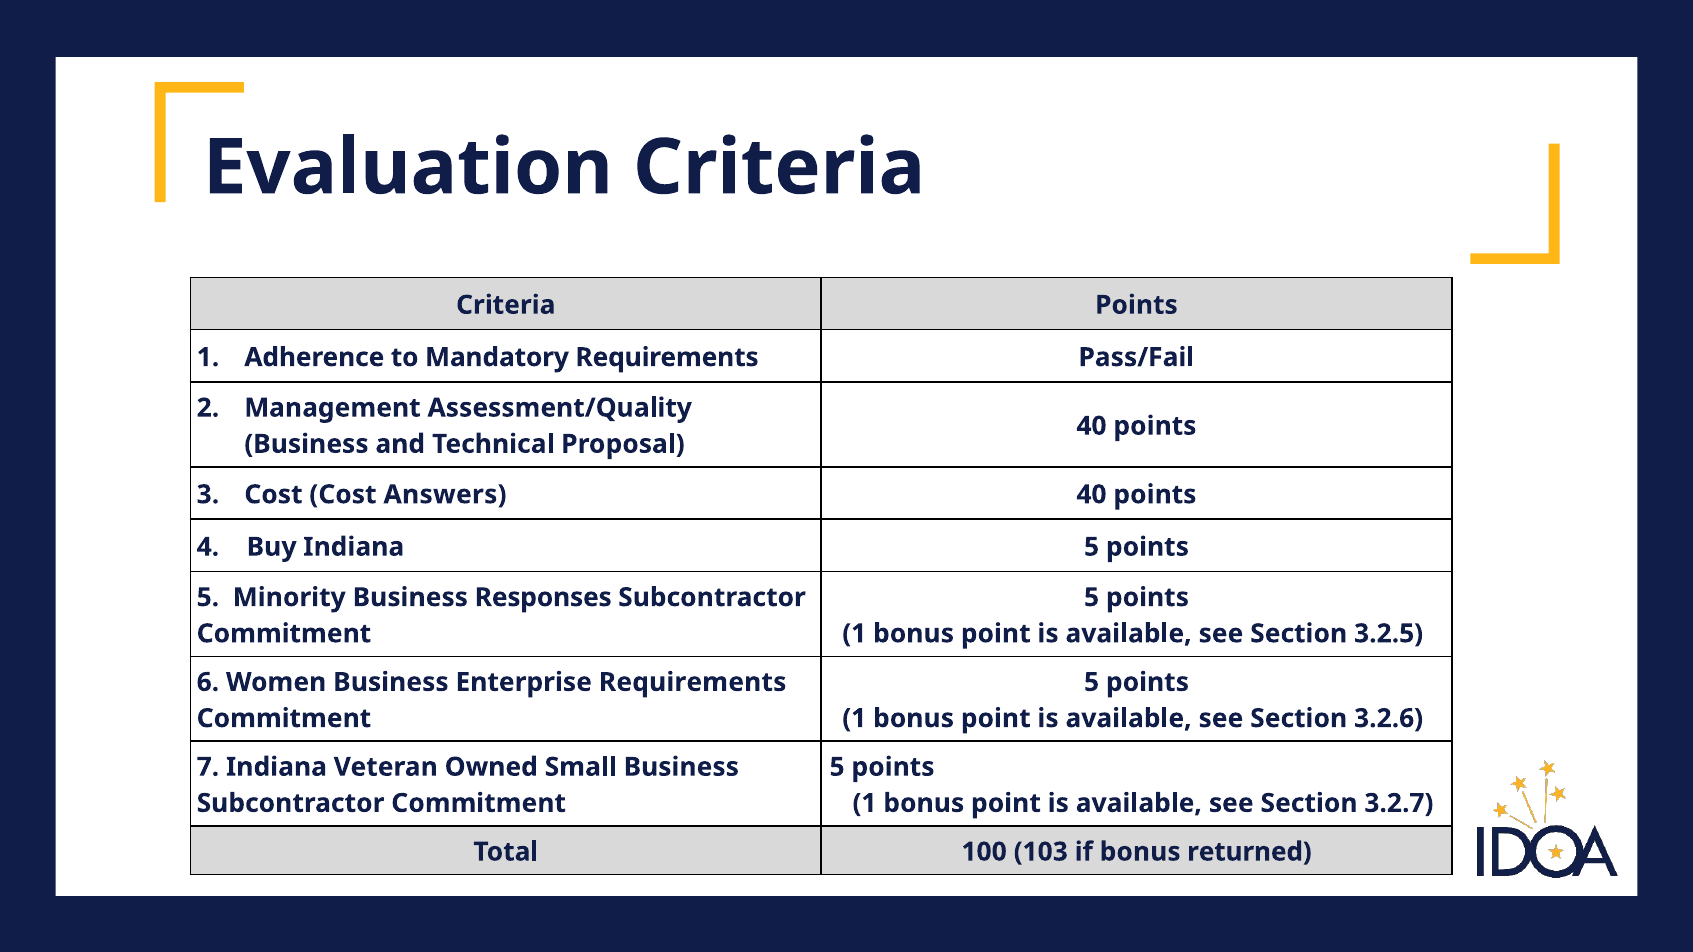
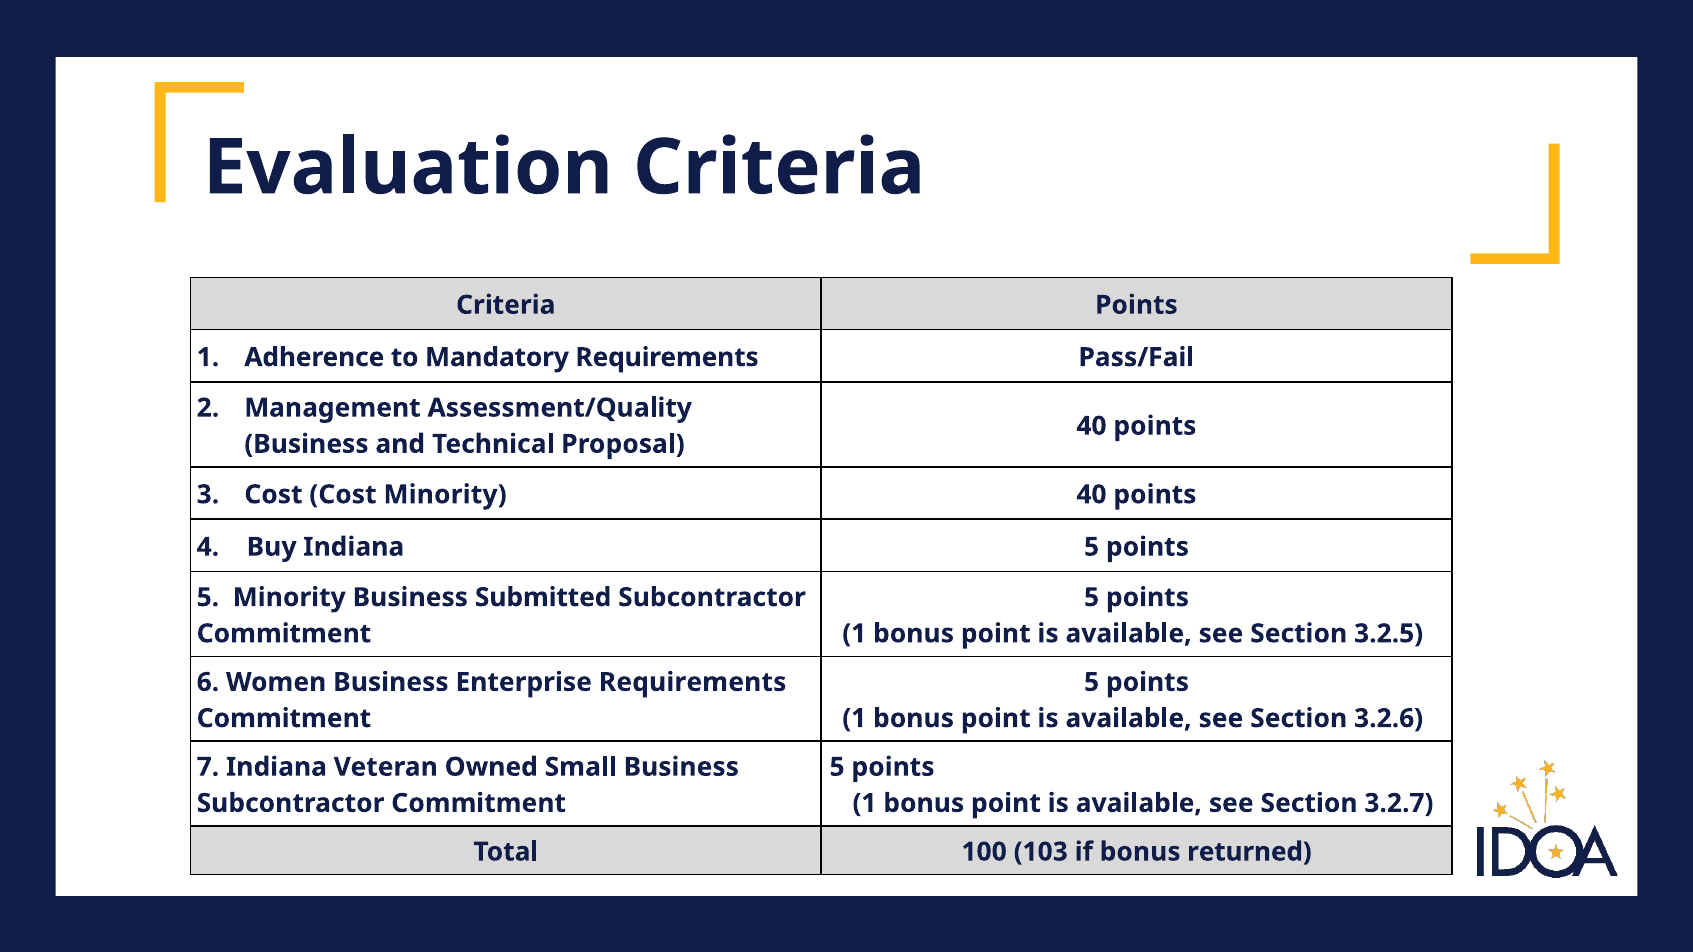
Cost Answers: Answers -> Minority (445, 495)
Responses: Responses -> Submitted (543, 598)
